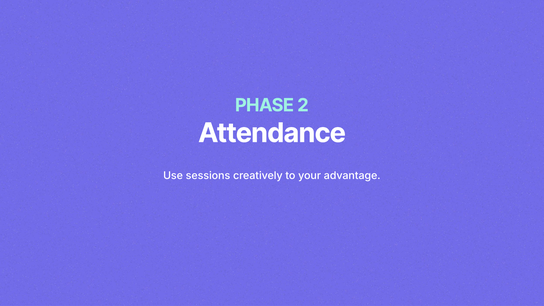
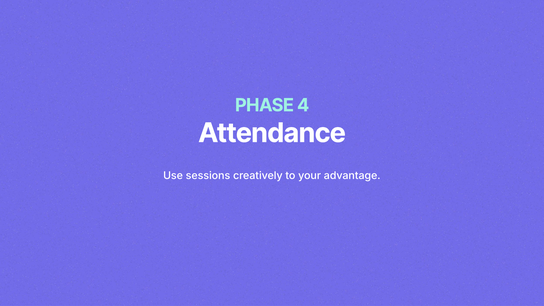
2: 2 -> 4 (303, 105)
